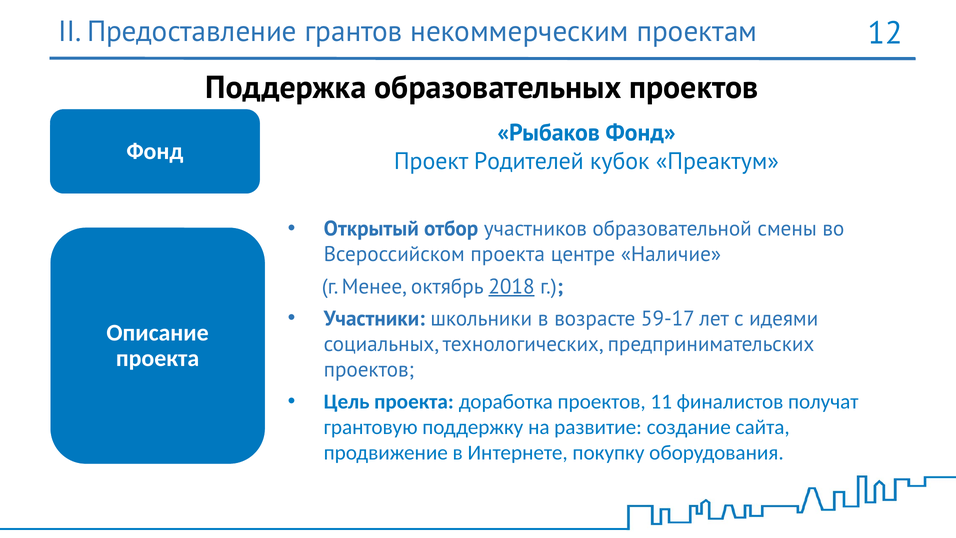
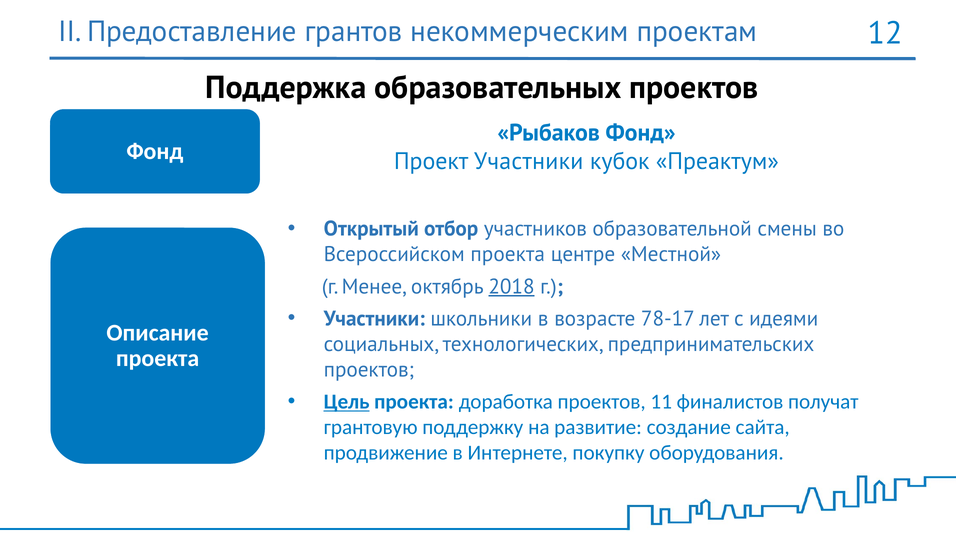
Проект Родителей: Родителей -> Участники (529, 161)
Наличие: Наличие -> Местной (671, 254)
59-17: 59-17 -> 78-17 (668, 319)
Цель underline: none -> present (347, 402)
